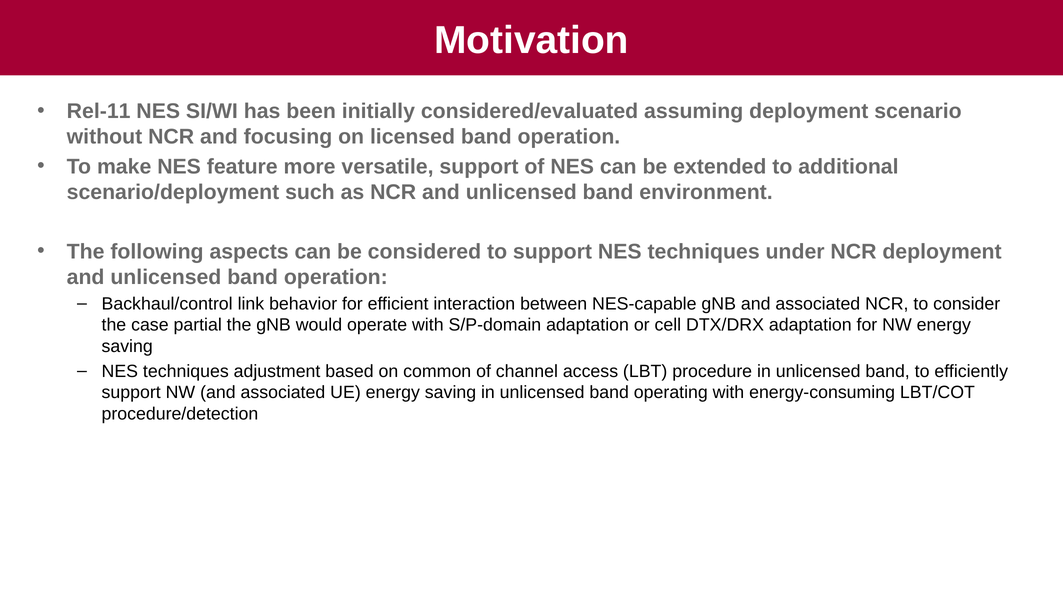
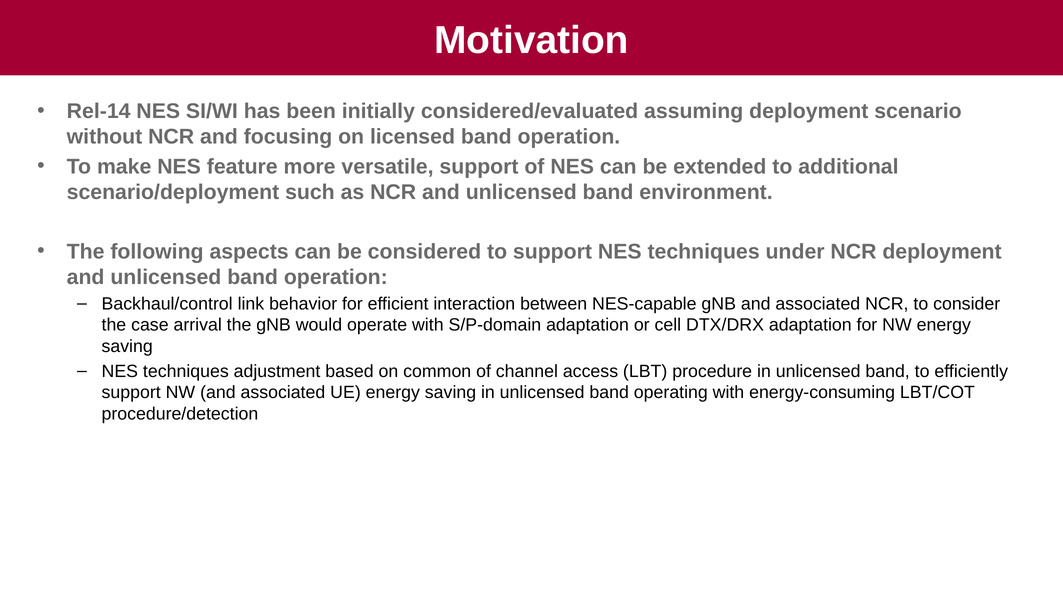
Rel-11: Rel-11 -> Rel-14 (99, 111)
partial: partial -> arrival (198, 325)
